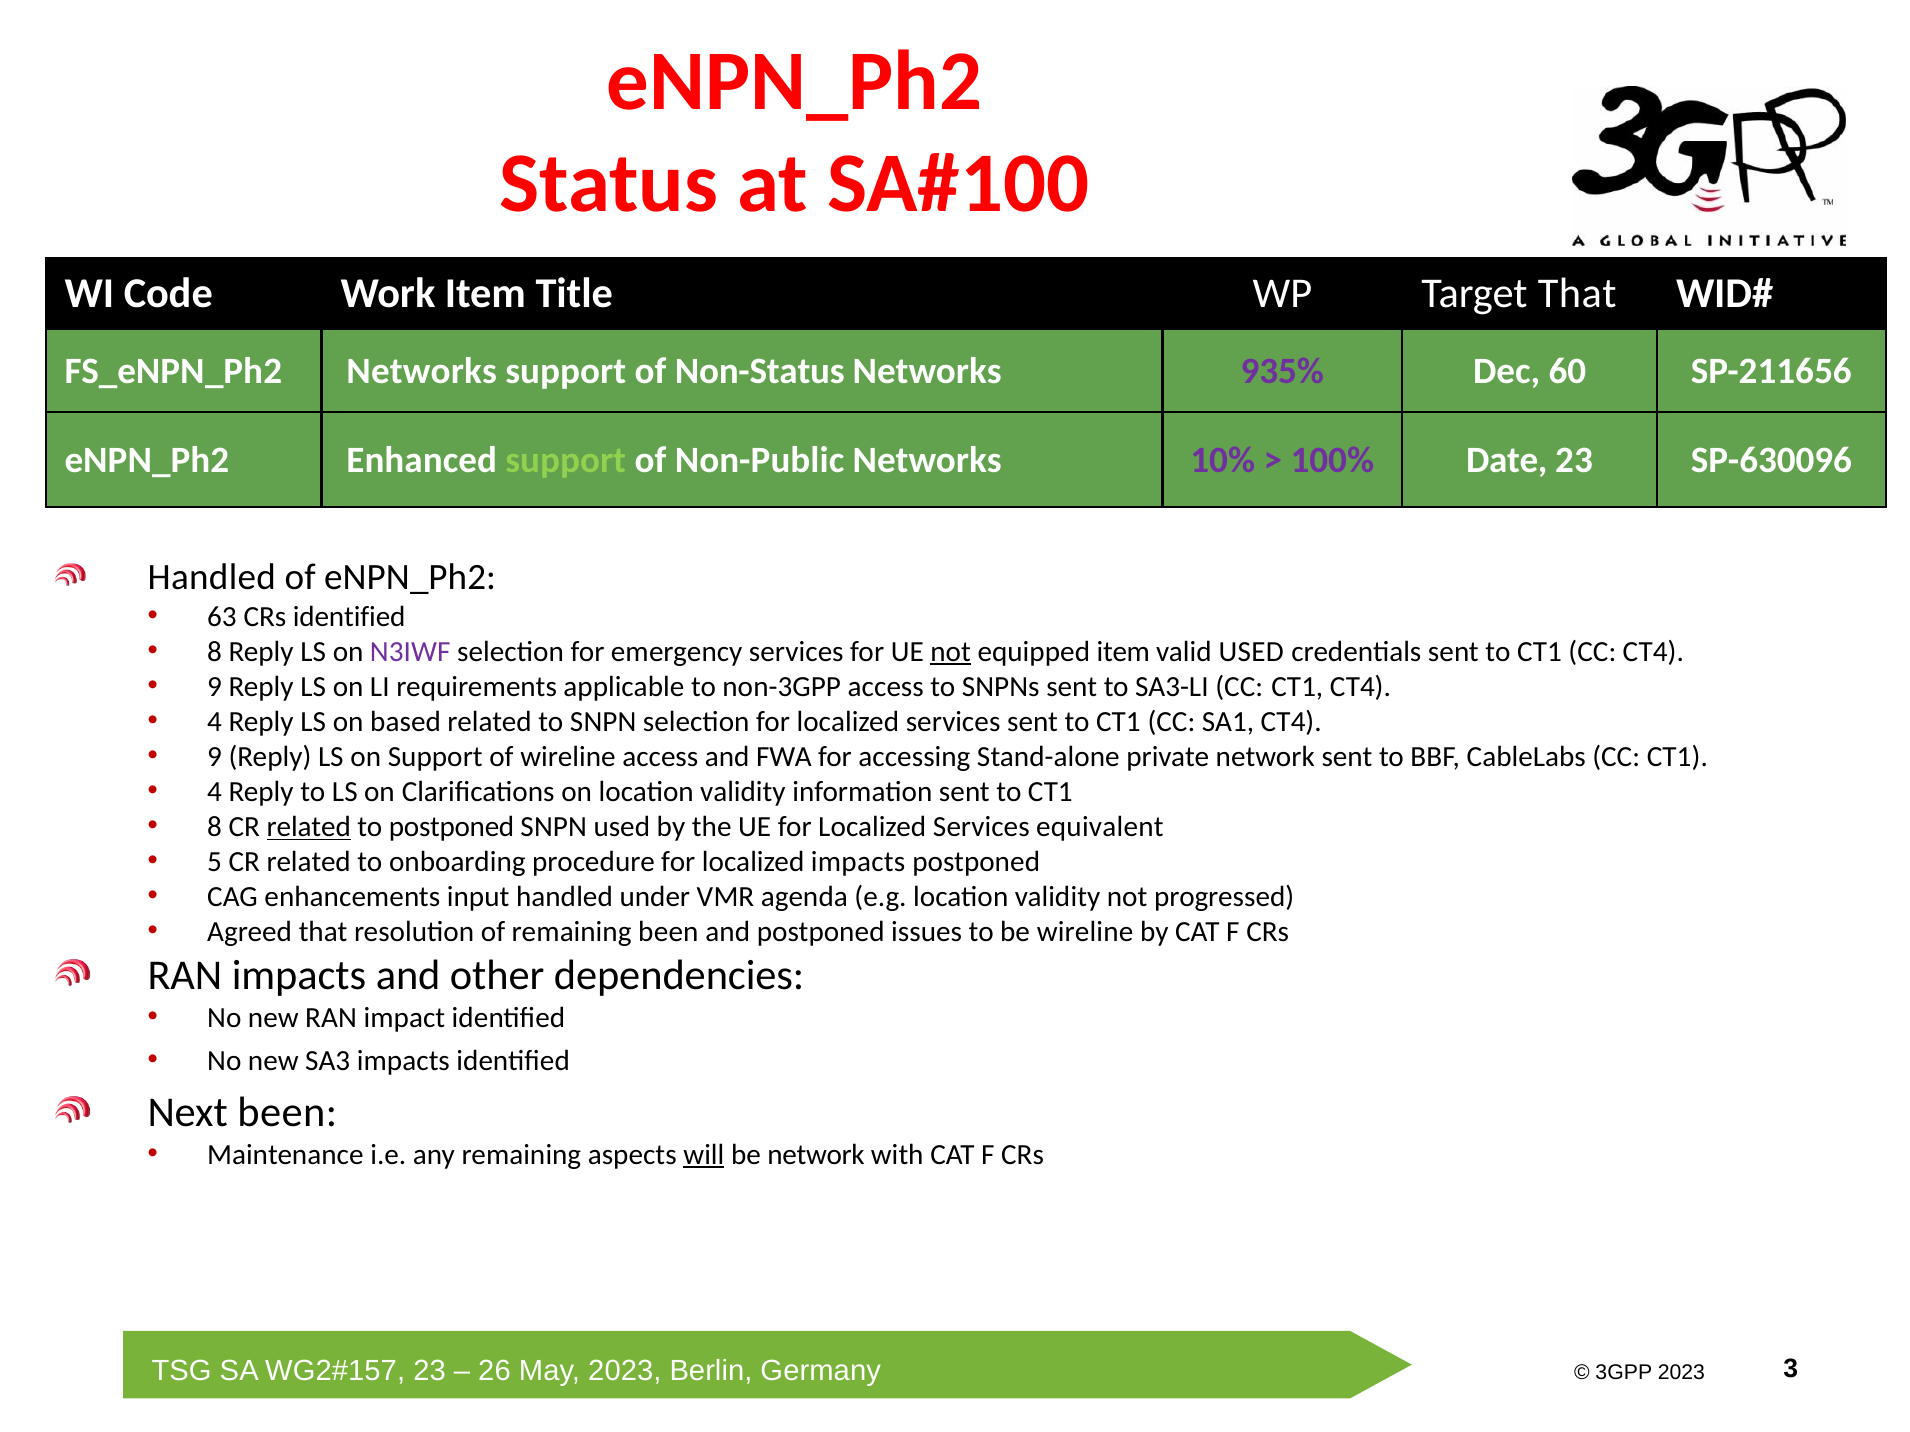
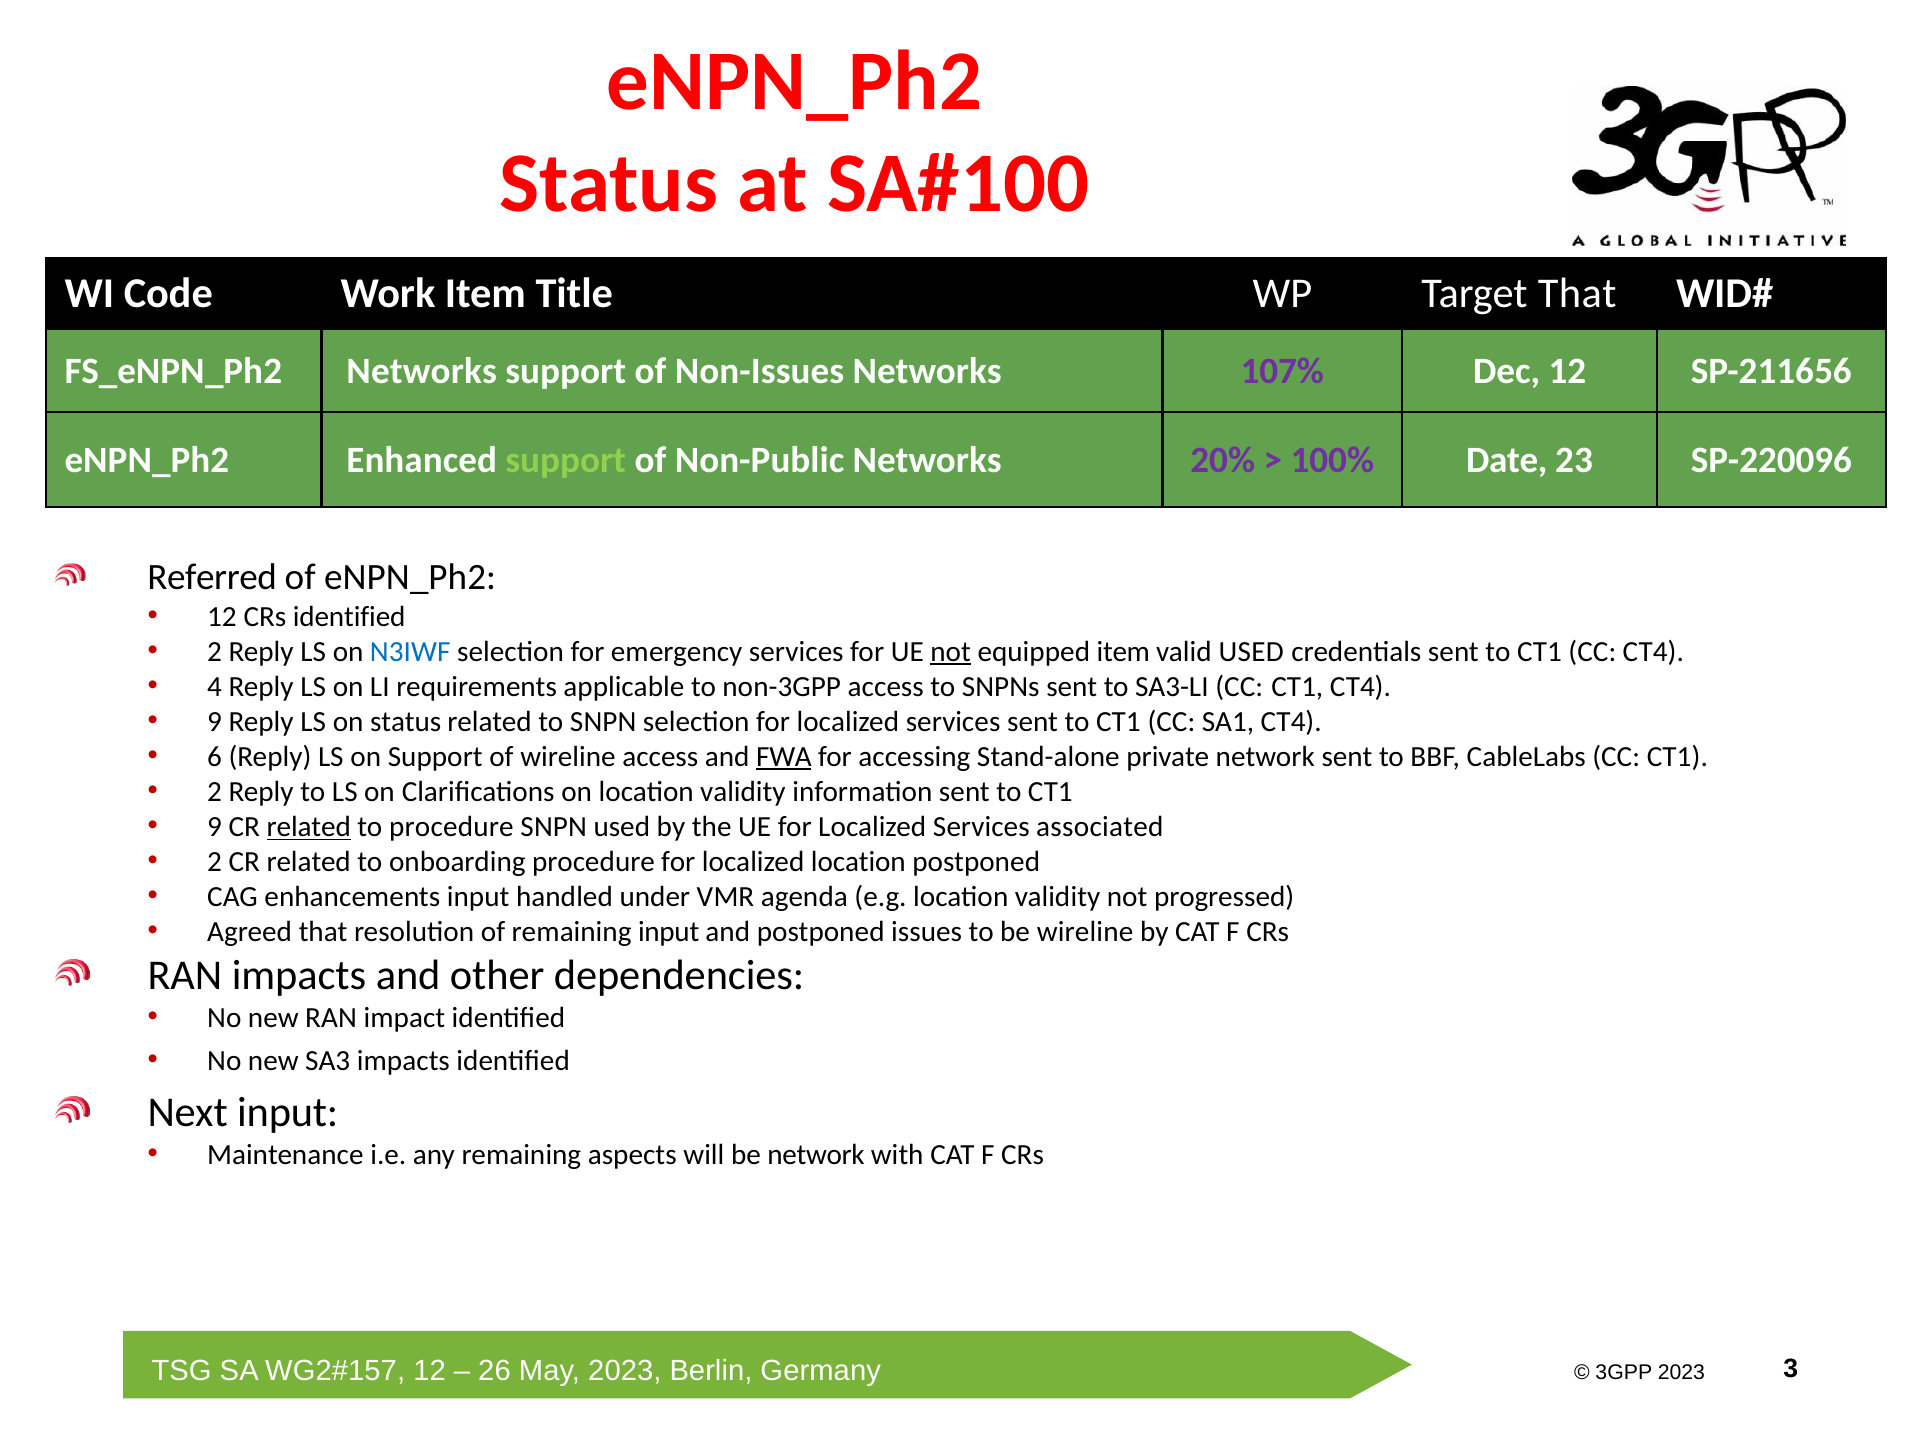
Non-Status: Non-Status -> Non-Issues (760, 371)
935%: 935% -> 107% (1282, 371)
Dec 60: 60 -> 12 (1568, 371)
10%: 10% -> 20% (1223, 460)
SP-630096: SP-630096 -> SP-220096 (1771, 460)
Handled: Handled -> Referred (212, 578)
63: 63 -> 12 (222, 617)
8: 8 -> 2 (215, 652)
N3IWF colour: purple -> blue (410, 652)
9: 9 -> 4 (215, 687)
4: 4 -> 9 (215, 722)
on based: based -> status (406, 722)
9: 9 -> 6 (215, 757)
FWA underline: none -> present (784, 757)
4: 4 -> 2 (215, 792)
8: 8 -> 9 (215, 827)
to postponed: postponed -> procedure (451, 827)
equivalent: equivalent -> associated (1100, 827)
5: 5 -> 2 (215, 862)
localized impacts: impacts -> location (858, 862)
remaining been: been -> input (669, 932)
Next been: been -> input (288, 1113)
will underline: present -> none (704, 1155)
23: 23 -> 12 (430, 1371)
